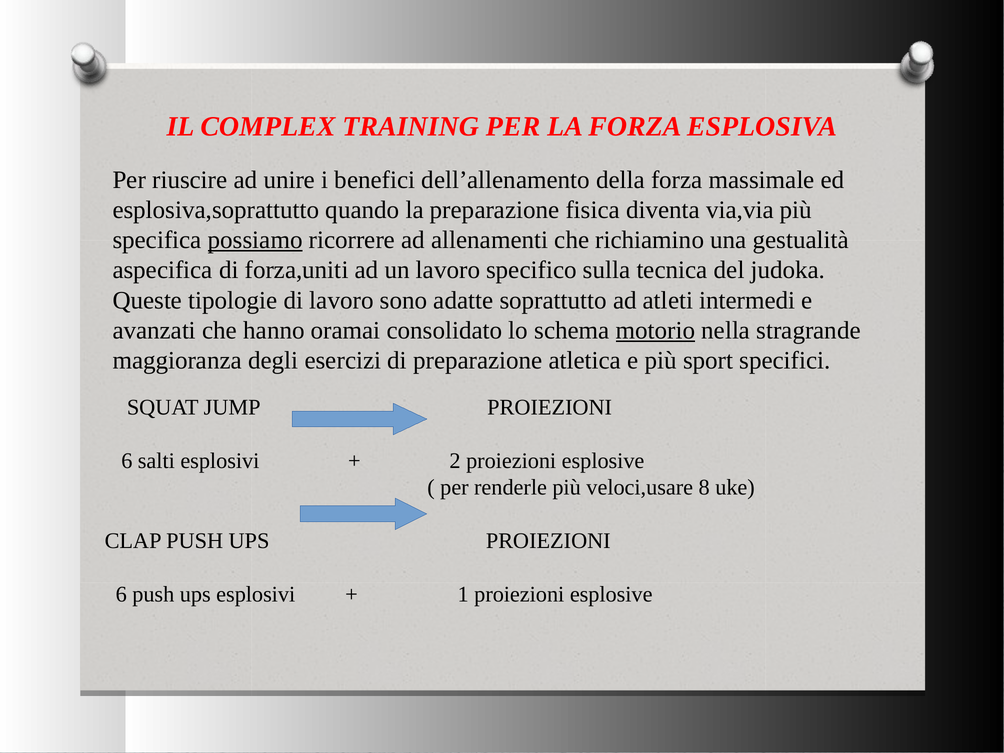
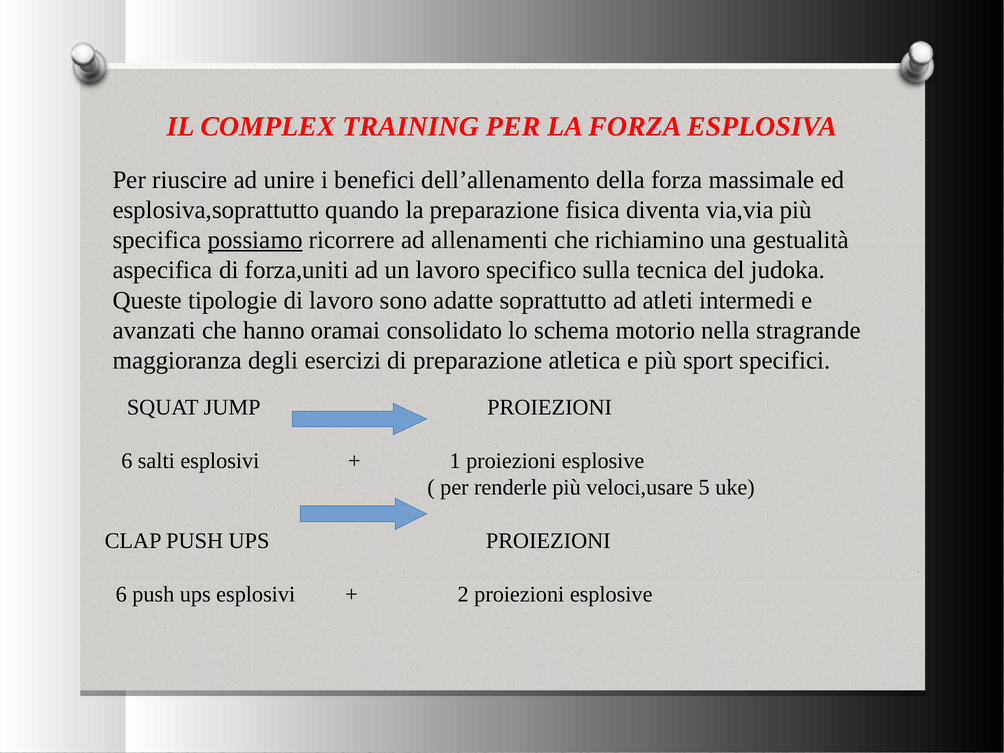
motorio underline: present -> none (655, 330)
2: 2 -> 1 (455, 461)
8: 8 -> 5 (704, 487)
1: 1 -> 2 (463, 595)
